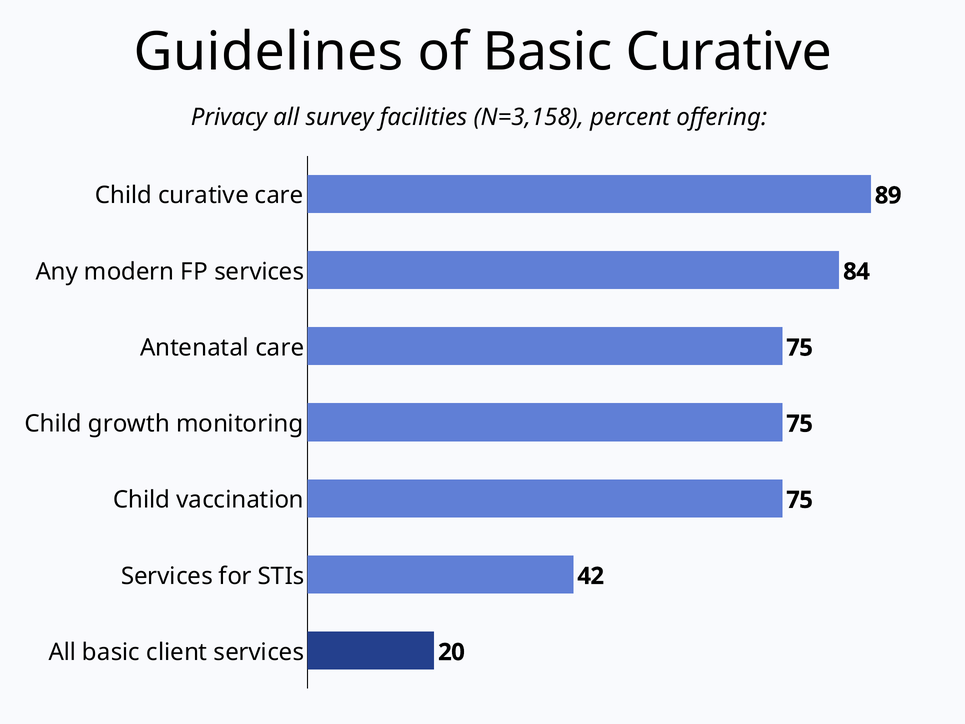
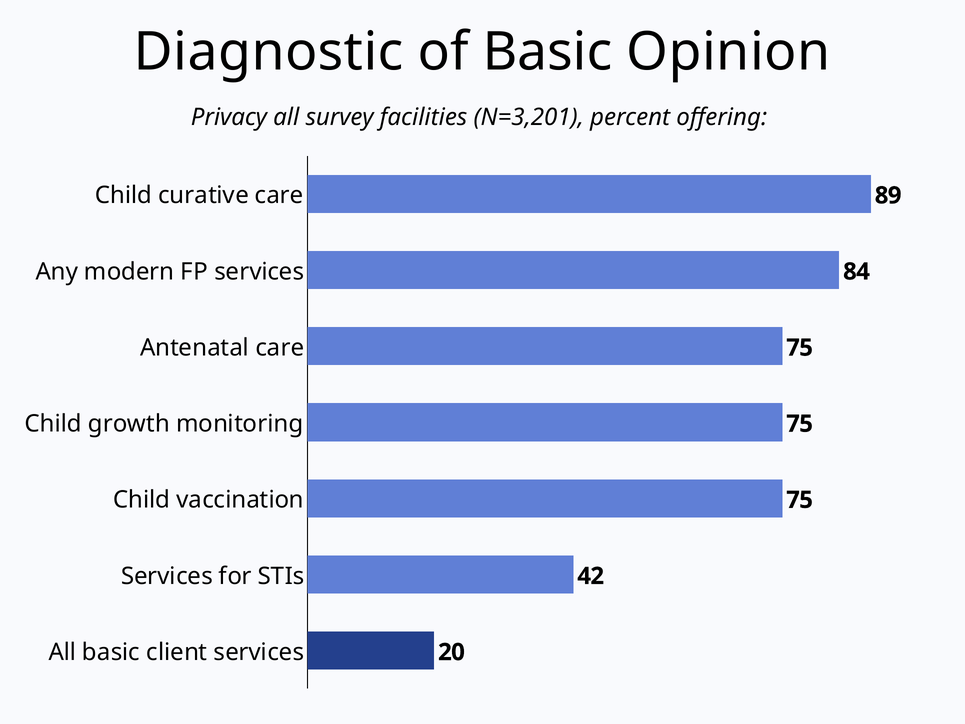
Guidelines: Guidelines -> Diagnostic (269, 52)
Basic Curative: Curative -> Opinion (728, 52)
N=3,158: N=3,158 -> N=3,201 (529, 117)
